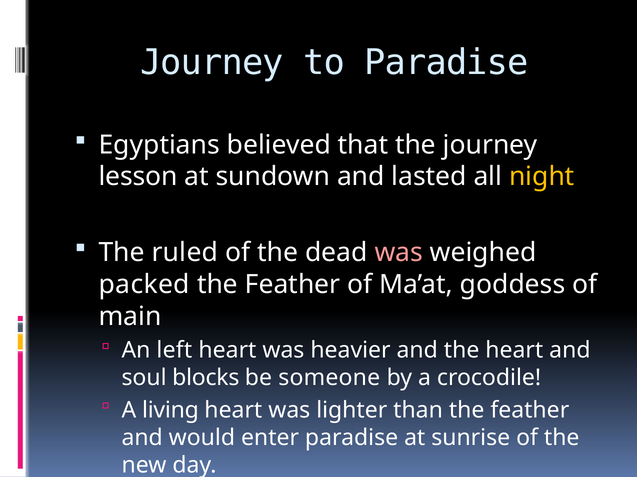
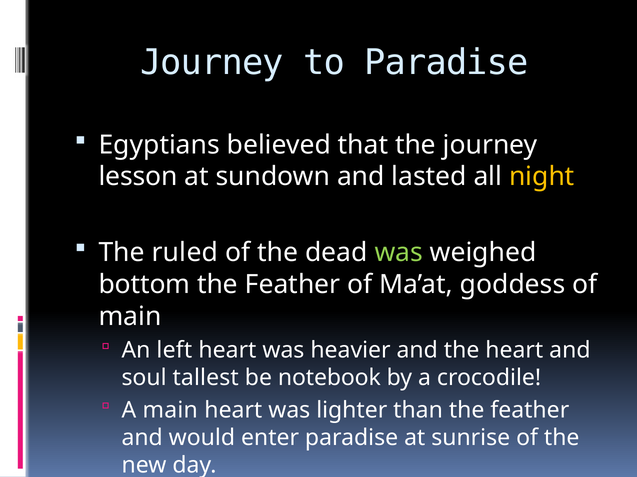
was colour: pink -> light green (399, 253)
packed: packed -> bottom (144, 285)
blocks: blocks -> tallest (206, 378)
someone: someone -> notebook (329, 378)
A living: living -> main (170, 411)
